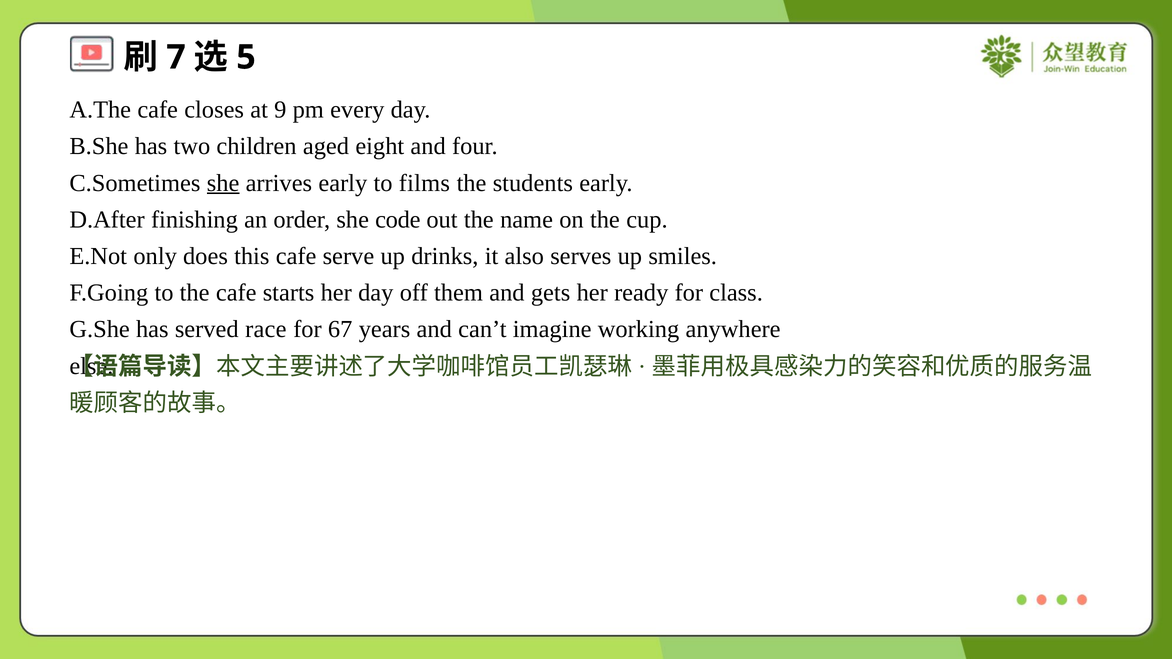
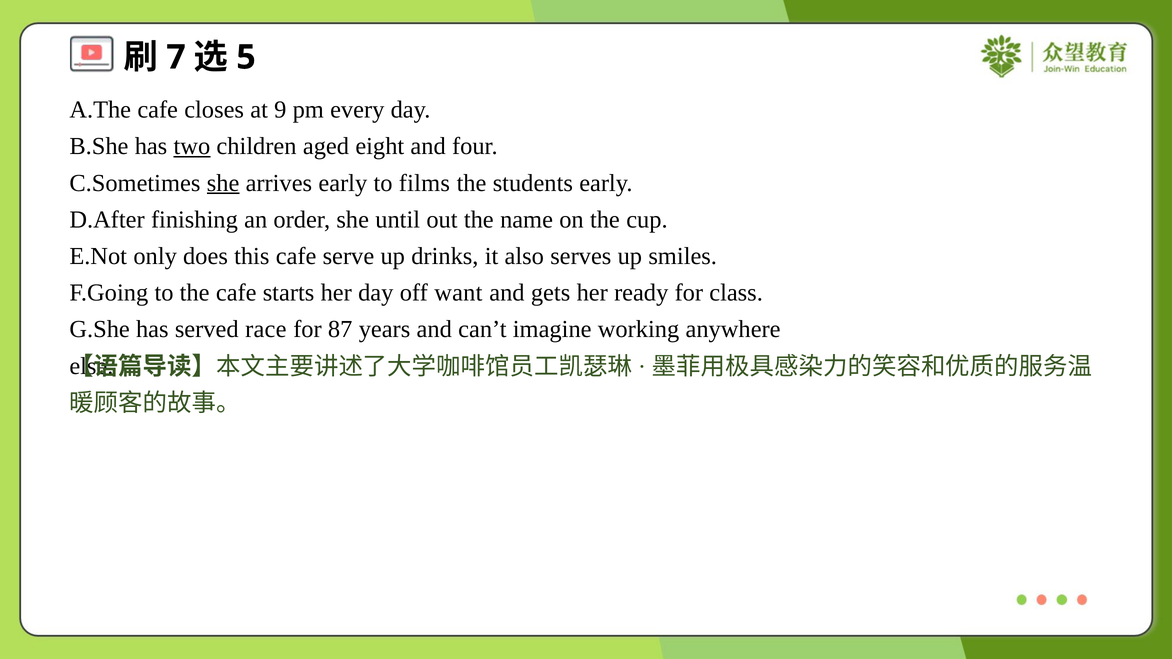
two underline: none -> present (192, 146)
code: code -> until (398, 220)
them: them -> want (458, 293)
67: 67 -> 87 (340, 329)
